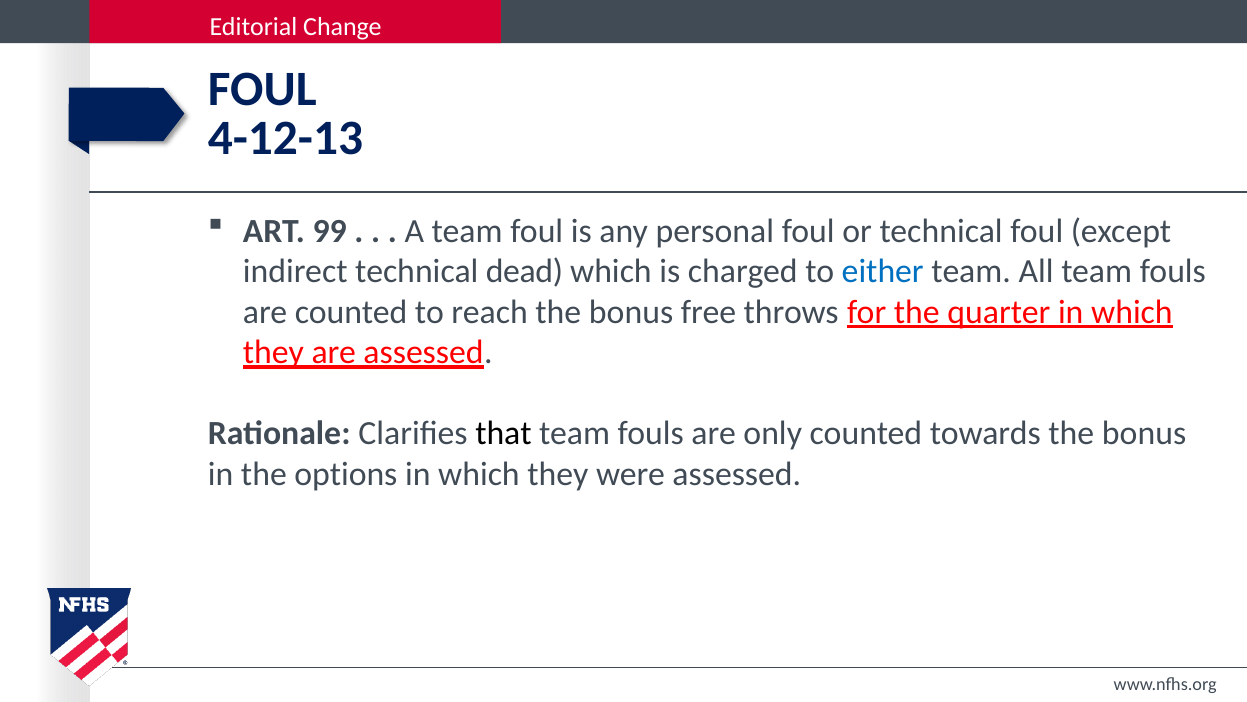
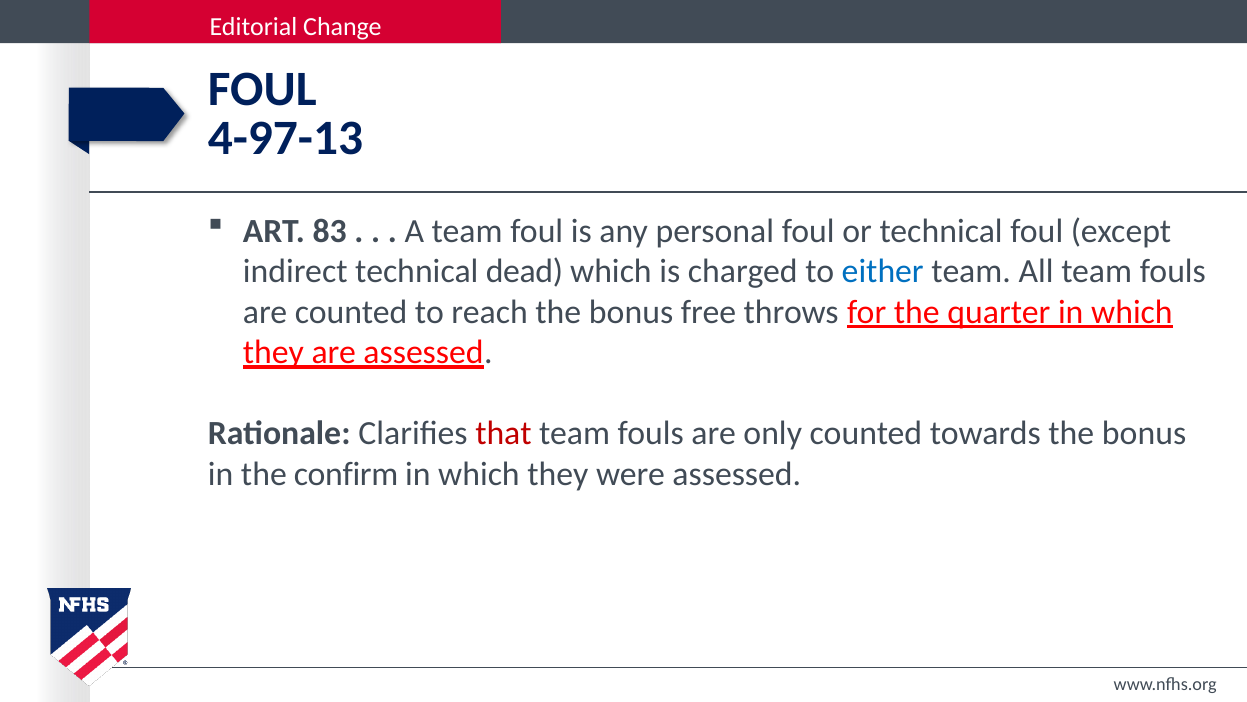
4-12-13: 4-12-13 -> 4-97-13 (285, 139)
99: 99 -> 83 (330, 231)
that colour: black -> red (503, 433)
options: options -> confirm (346, 474)
